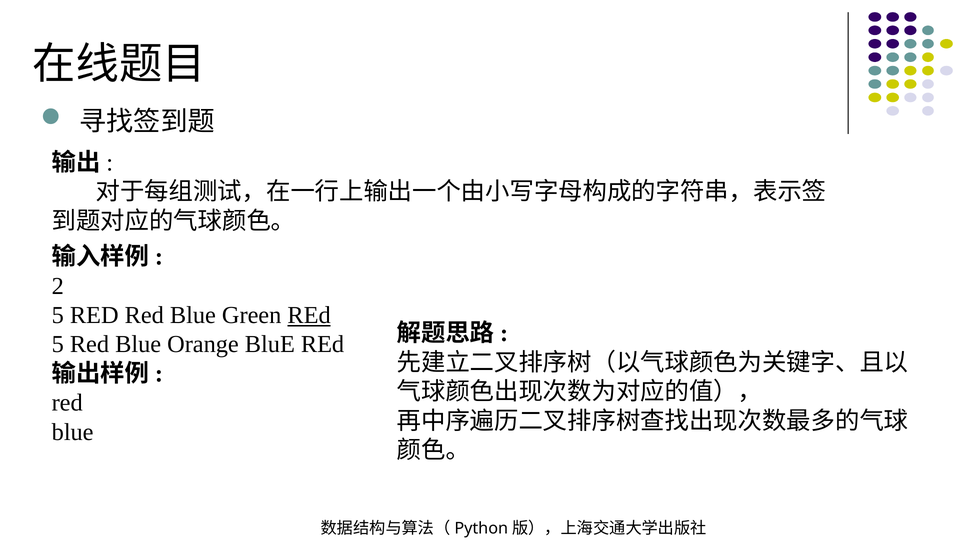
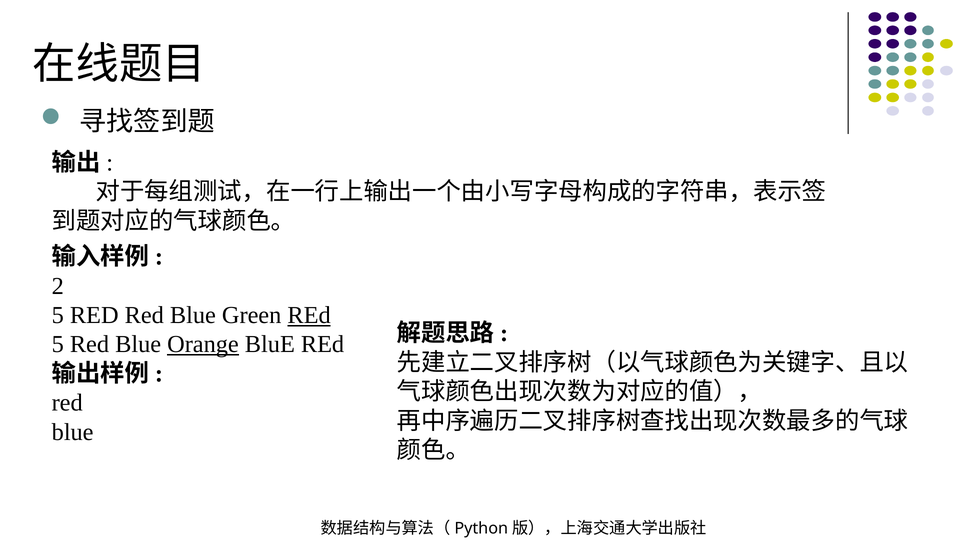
Orange underline: none -> present (203, 344)
